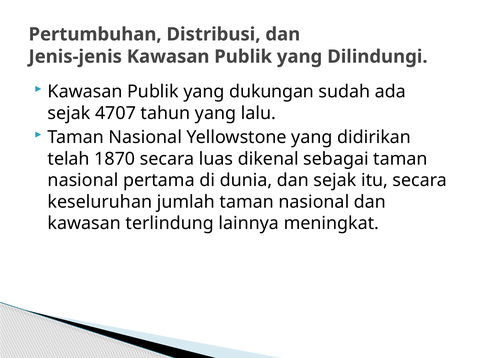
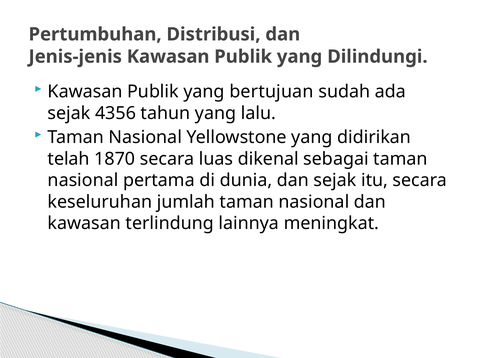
dukungan: dukungan -> bertujuan (271, 92)
4707: 4707 -> 4356 (116, 113)
